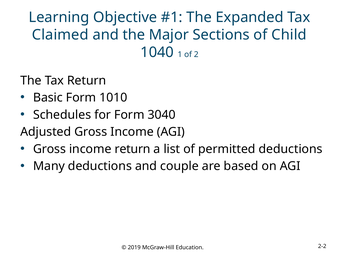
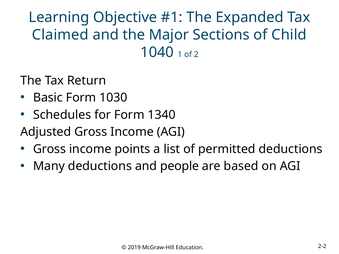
1010: 1010 -> 1030 (113, 98)
3040: 3040 -> 1340 (162, 115)
income return: return -> points (133, 149)
couple: couple -> people (180, 166)
